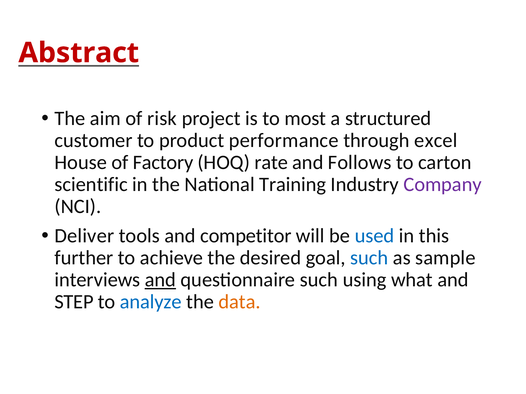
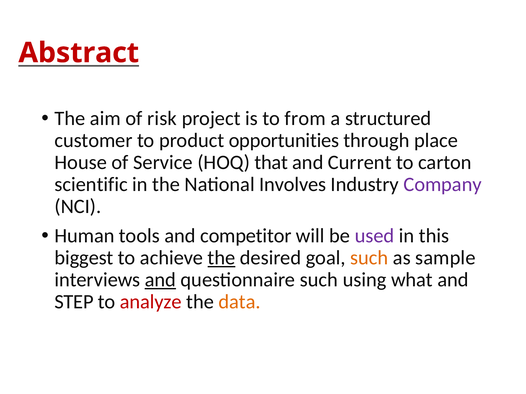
most: most -> from (305, 119)
performance: performance -> opportunities (284, 141)
excel: excel -> place (436, 141)
Factory: Factory -> Service (163, 163)
rate: rate -> that (271, 163)
Follows: Follows -> Current (360, 163)
Training: Training -> Involves (293, 185)
Deliver: Deliver -> Human (85, 236)
used colour: blue -> purple (375, 236)
further: further -> biggest (84, 258)
the underline: none -> present (221, 258)
such colour: blue -> orange (369, 258)
analyze colour: blue -> red (151, 302)
